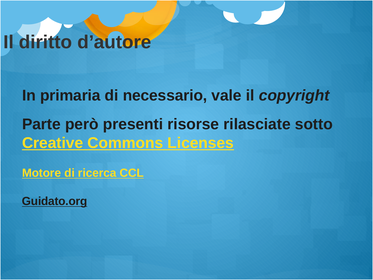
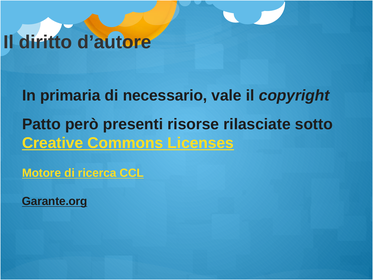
Parte: Parte -> Patto (41, 124)
Guidato.org: Guidato.org -> Garante.org (55, 201)
